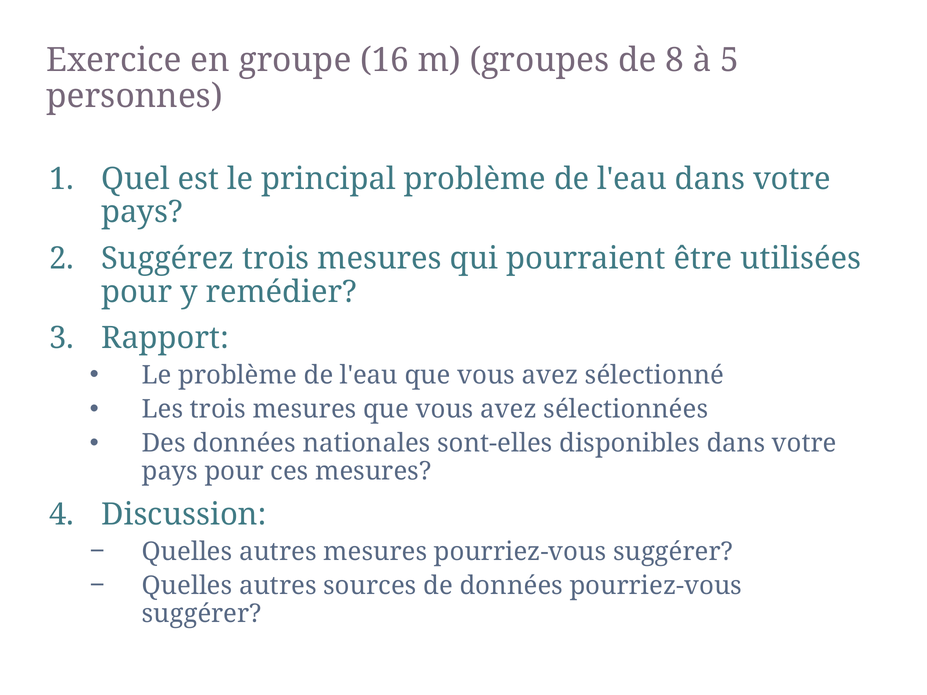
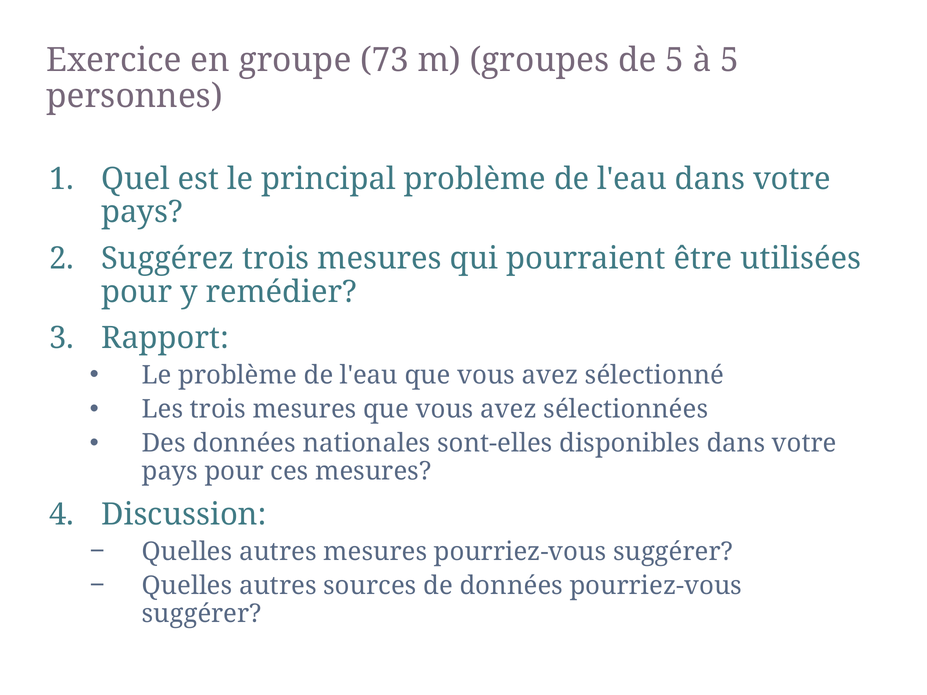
16: 16 -> 73 (385, 60)
de 8: 8 -> 5 (675, 60)
